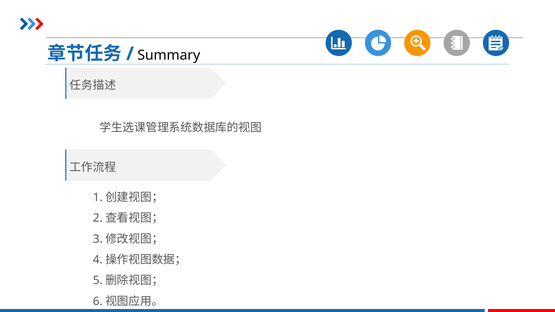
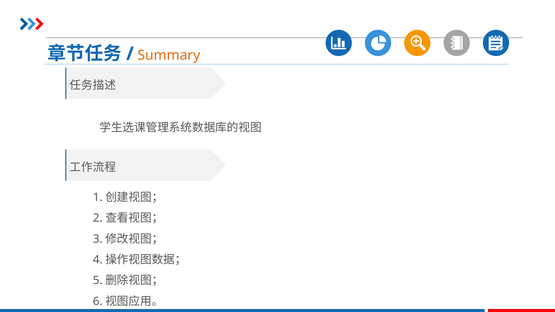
Summary colour: black -> orange (169, 55)
